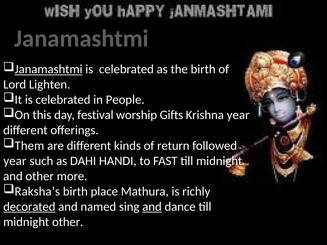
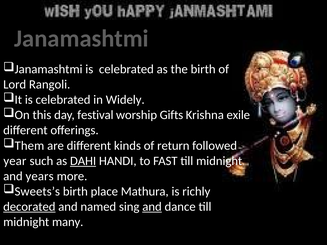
Janamashtmi underline: present -> none (49, 69)
Lighten: Lighten -> Rangoli (50, 85)
People: People -> Widely (125, 100)
Krishna year: year -> exile (238, 115)
DAHI underline: none -> present (83, 161)
and other: other -> years (40, 176)
Raksha’s: Raksha’s -> Sweets’s (37, 192)
midnight other: other -> many (68, 222)
